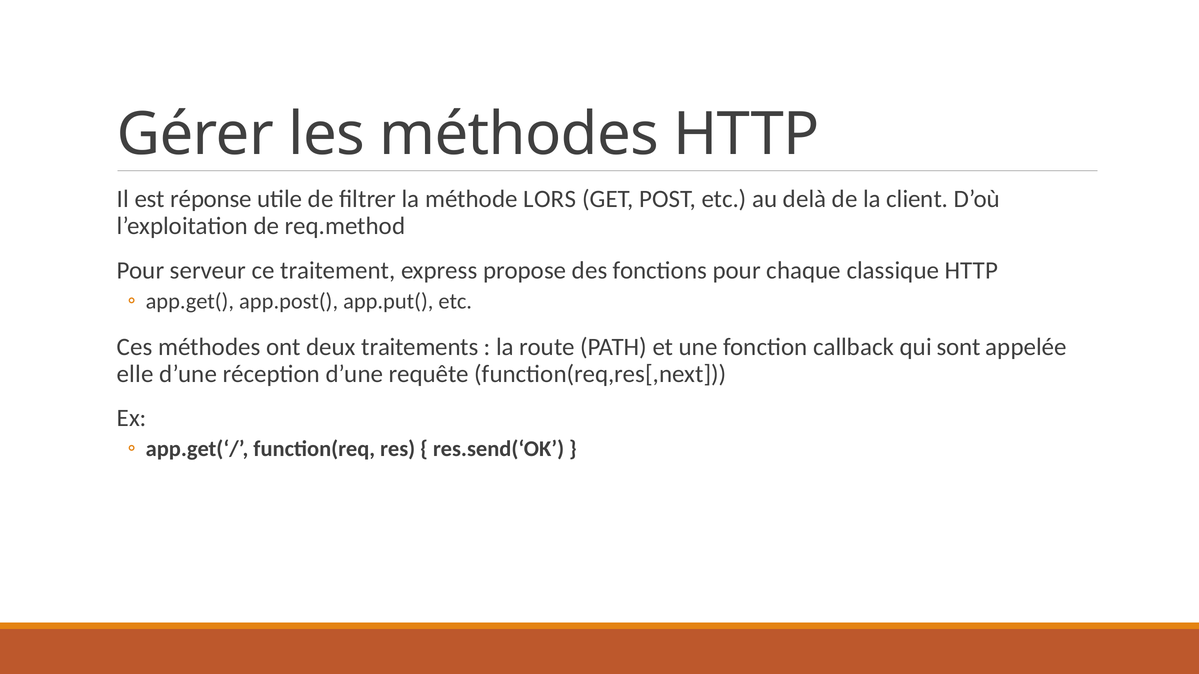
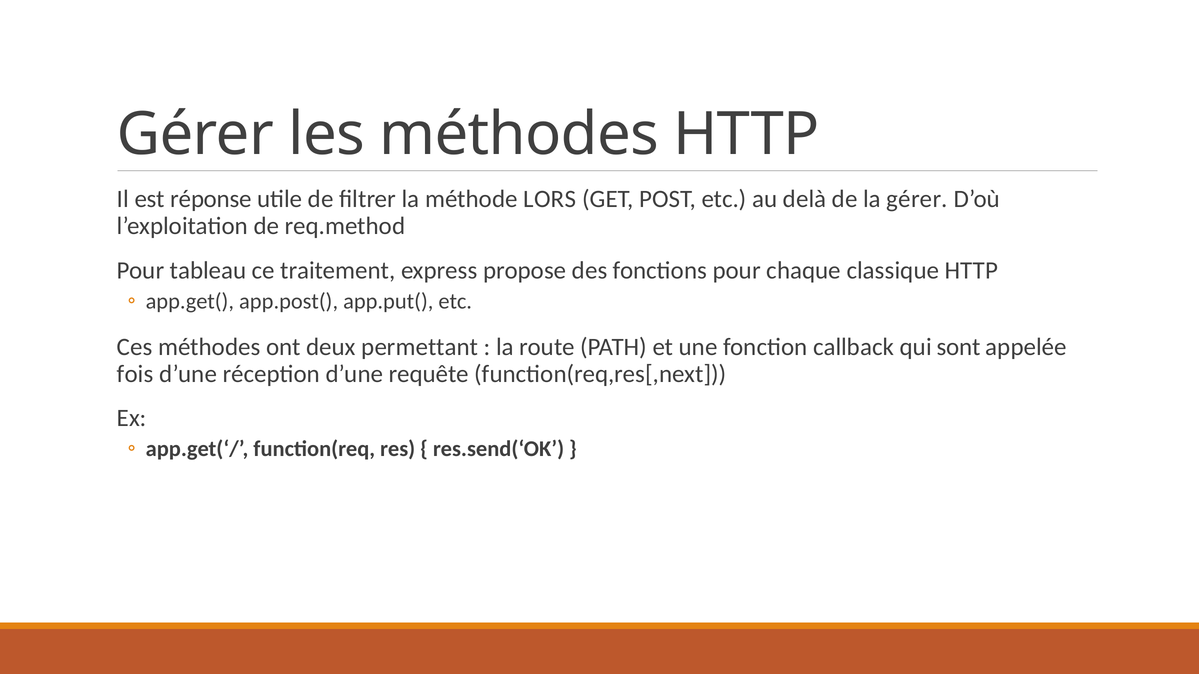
la client: client -> gérer (917, 199)
serveur: serveur -> tableau (208, 271)
traitements: traitements -> permettant (420, 347)
elle: elle -> fois (135, 374)
